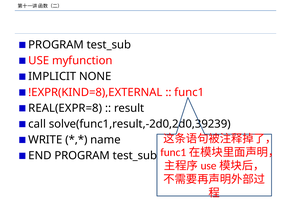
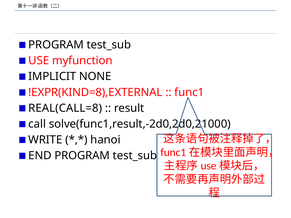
REAL(EXPR=8: REAL(EXPR=8 -> REAL(CALL=8 (65, 108)
solve(func1,result,-2d0,2d0,39239: solve(func1,result,-2d0,2d0,39239 -> solve(func1,result,-2d0,2d0,21000 (140, 124)
name: name -> hanoi (105, 140)
